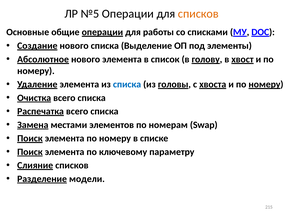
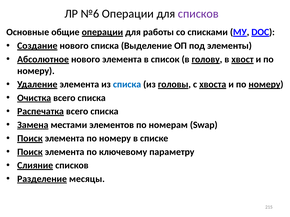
№5: №5 -> №6 (90, 14)
списков colour: orange -> purple (198, 14)
модели: модели -> месяцы (87, 179)
